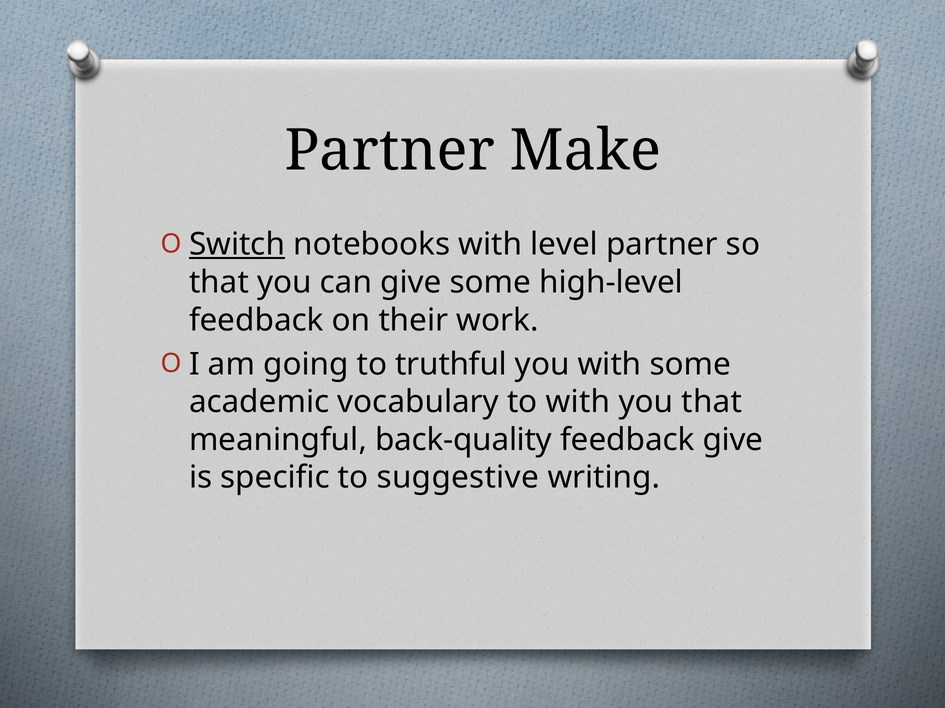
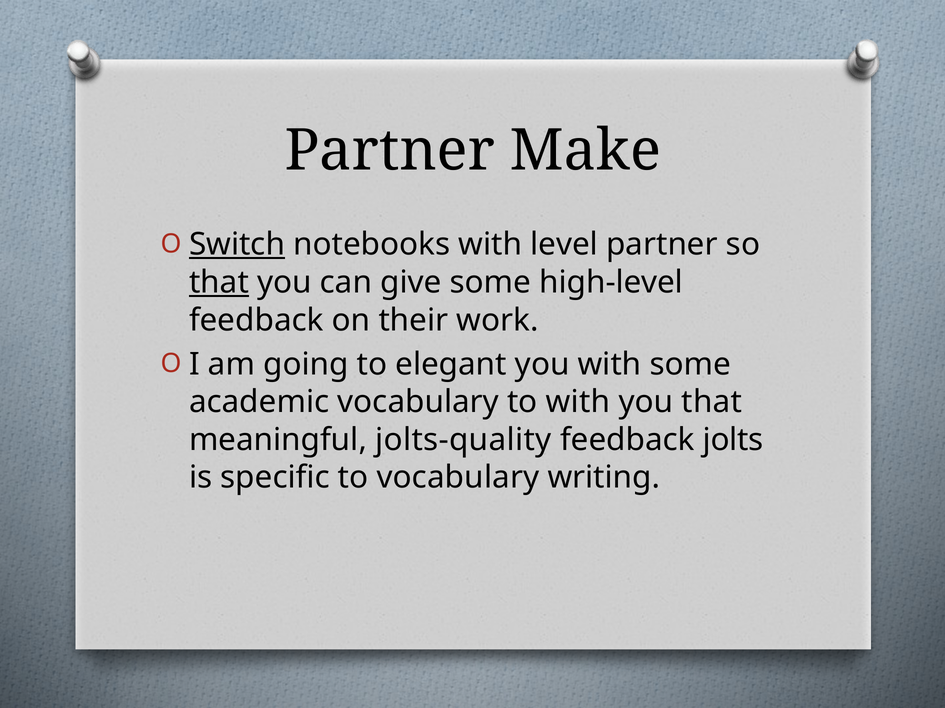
that underline: none -> present (219, 283)
truthful: truthful -> elegant (451, 365)
back-quality: back-quality -> jolts-quality (463, 440)
feedback give: give -> jolts (733, 440)
to suggestive: suggestive -> vocabulary (458, 478)
